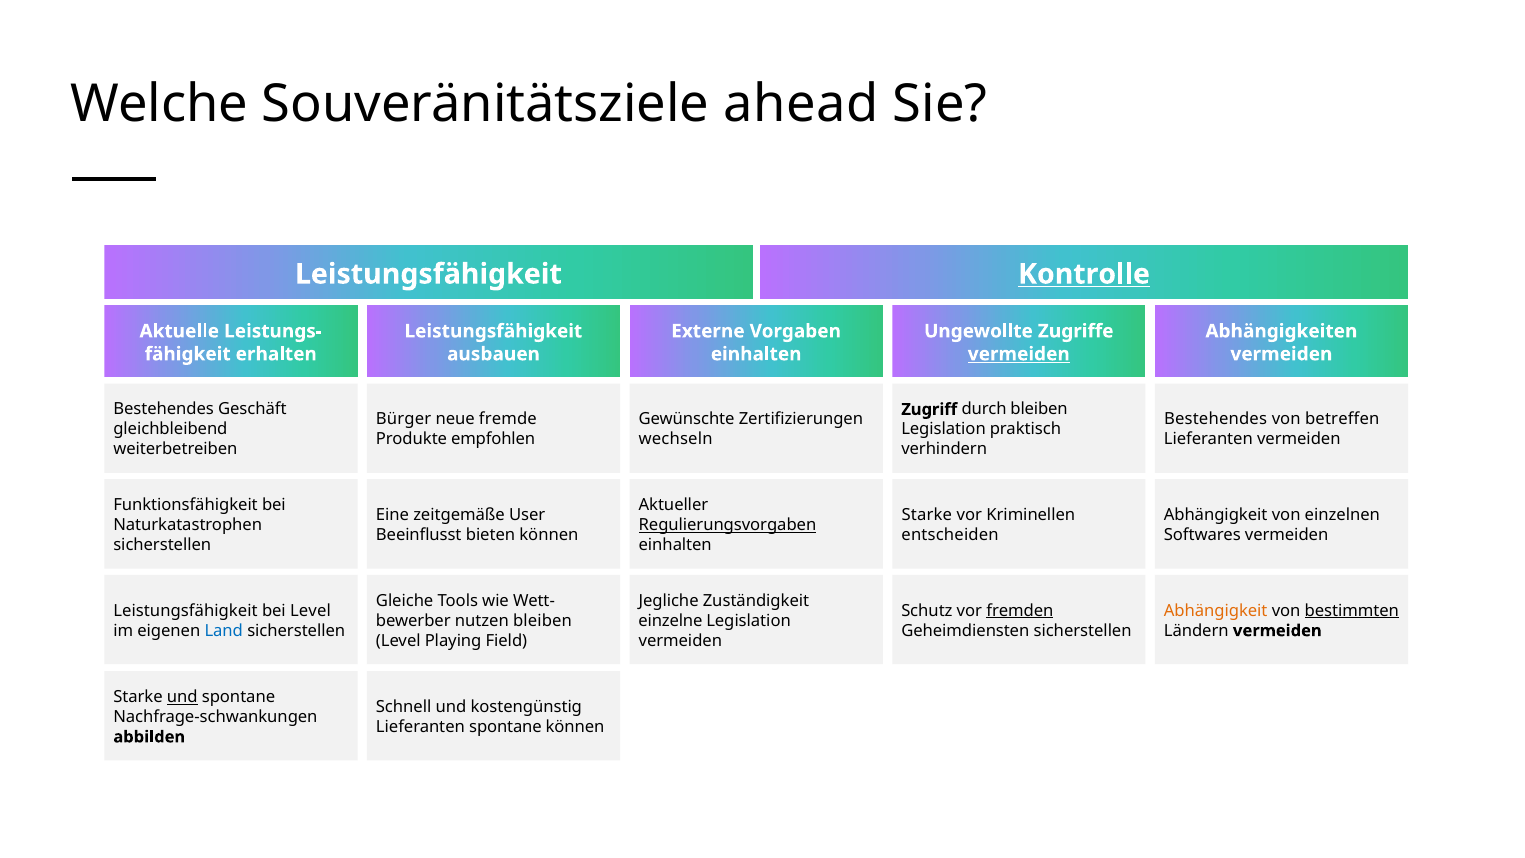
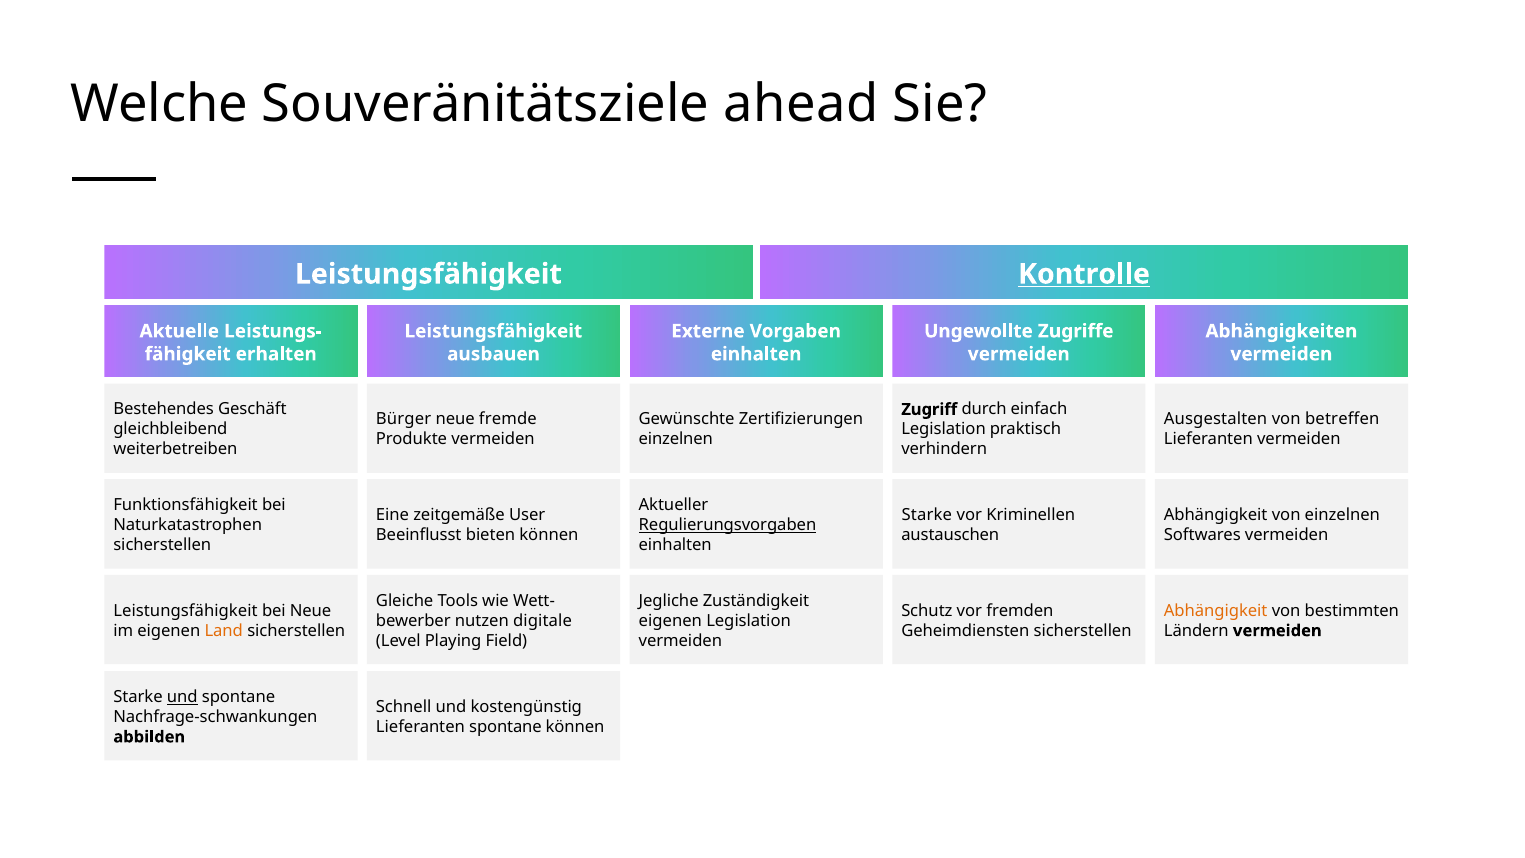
vermeiden underline: present -> none (1019, 354)
durch bleiben: bleiben -> einfach (1039, 409)
Bestehendes: Bestehendes -> Ausgestalten (1216, 419)
Produkte empfohlen: empfohlen -> vermeiden (493, 439)
wechseln: wechseln -> einzelnen (676, 439)
entscheiden: entscheiden -> austauschen (950, 535)
bei Level: Level -> Neue (311, 611)
fremden underline: present -> none (1020, 611)
bestimmten underline: present -> none (1352, 611)
nutzen bleiben: bleiben -> digitale (542, 621)
einzelne: einzelne -> eigenen (670, 621)
Land colour: blue -> orange (224, 631)
